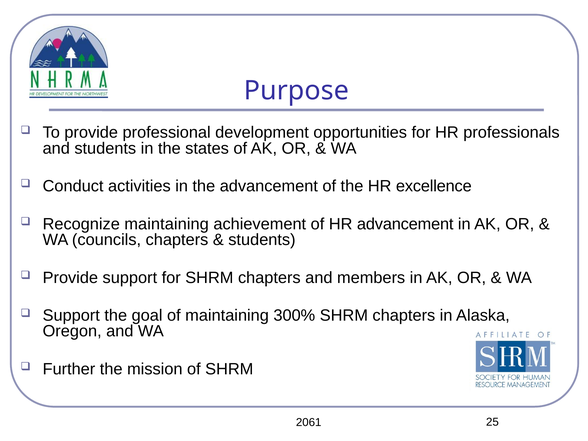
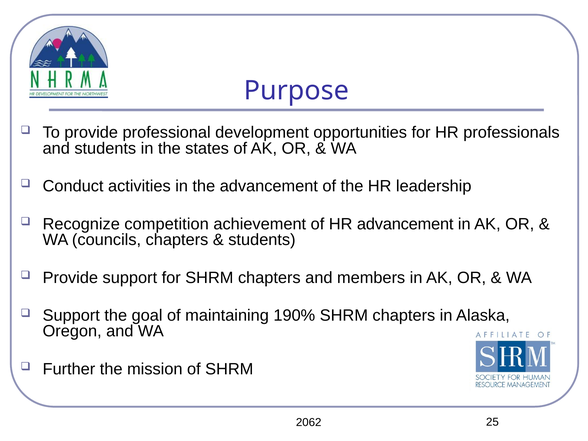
excellence: excellence -> leadership (434, 186)
Recognize maintaining: maintaining -> competition (167, 224)
300%: 300% -> 190% (294, 316)
2061: 2061 -> 2062 (309, 422)
